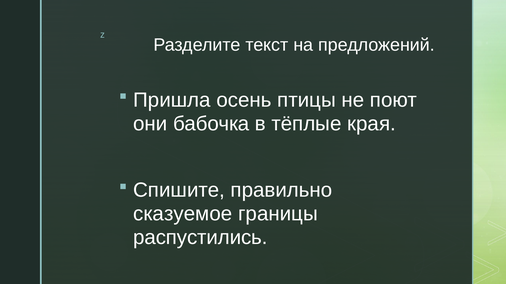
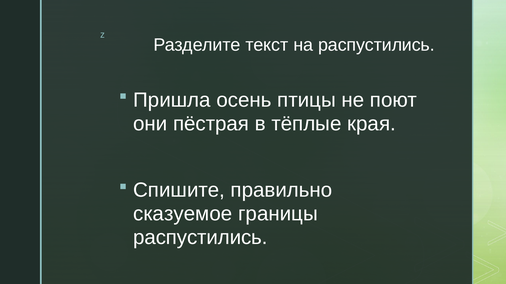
на предложений: предложений -> распустились (376, 45)
бабочка: бабочка -> пёстрая (211, 124)
